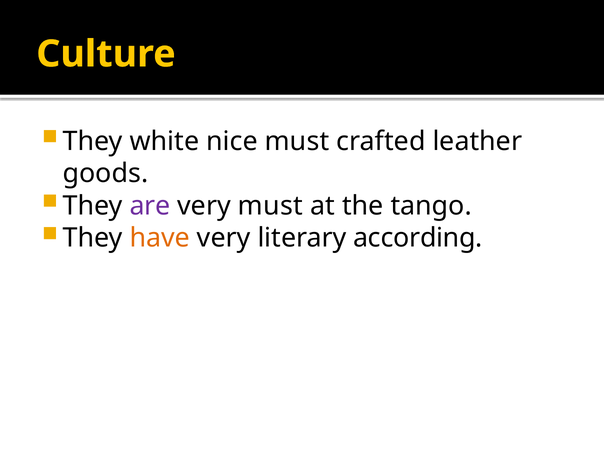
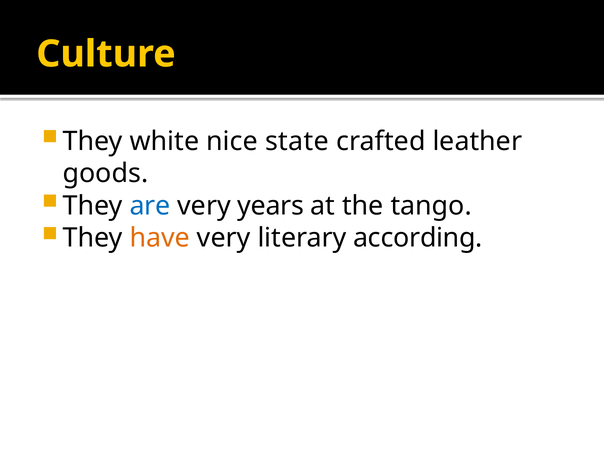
nice must: must -> state (297, 141)
are colour: purple -> blue (150, 206)
very must: must -> years (271, 206)
